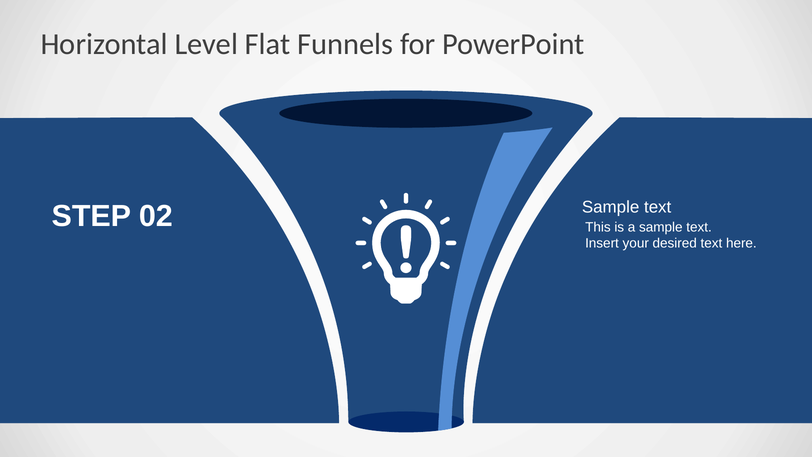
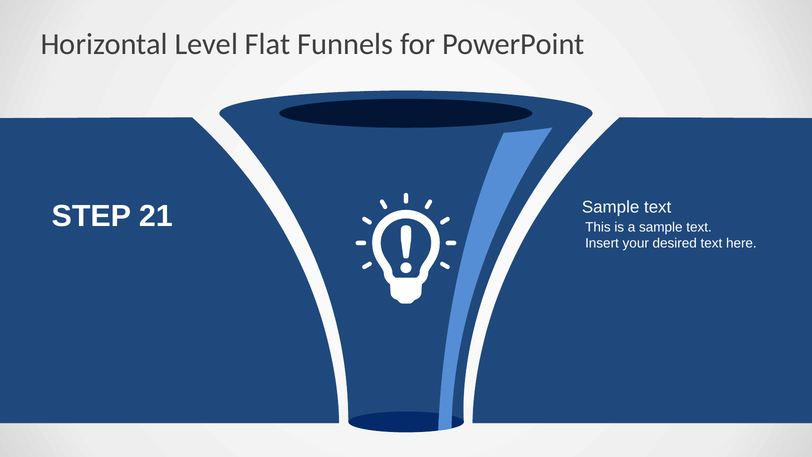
02: 02 -> 21 (156, 216)
